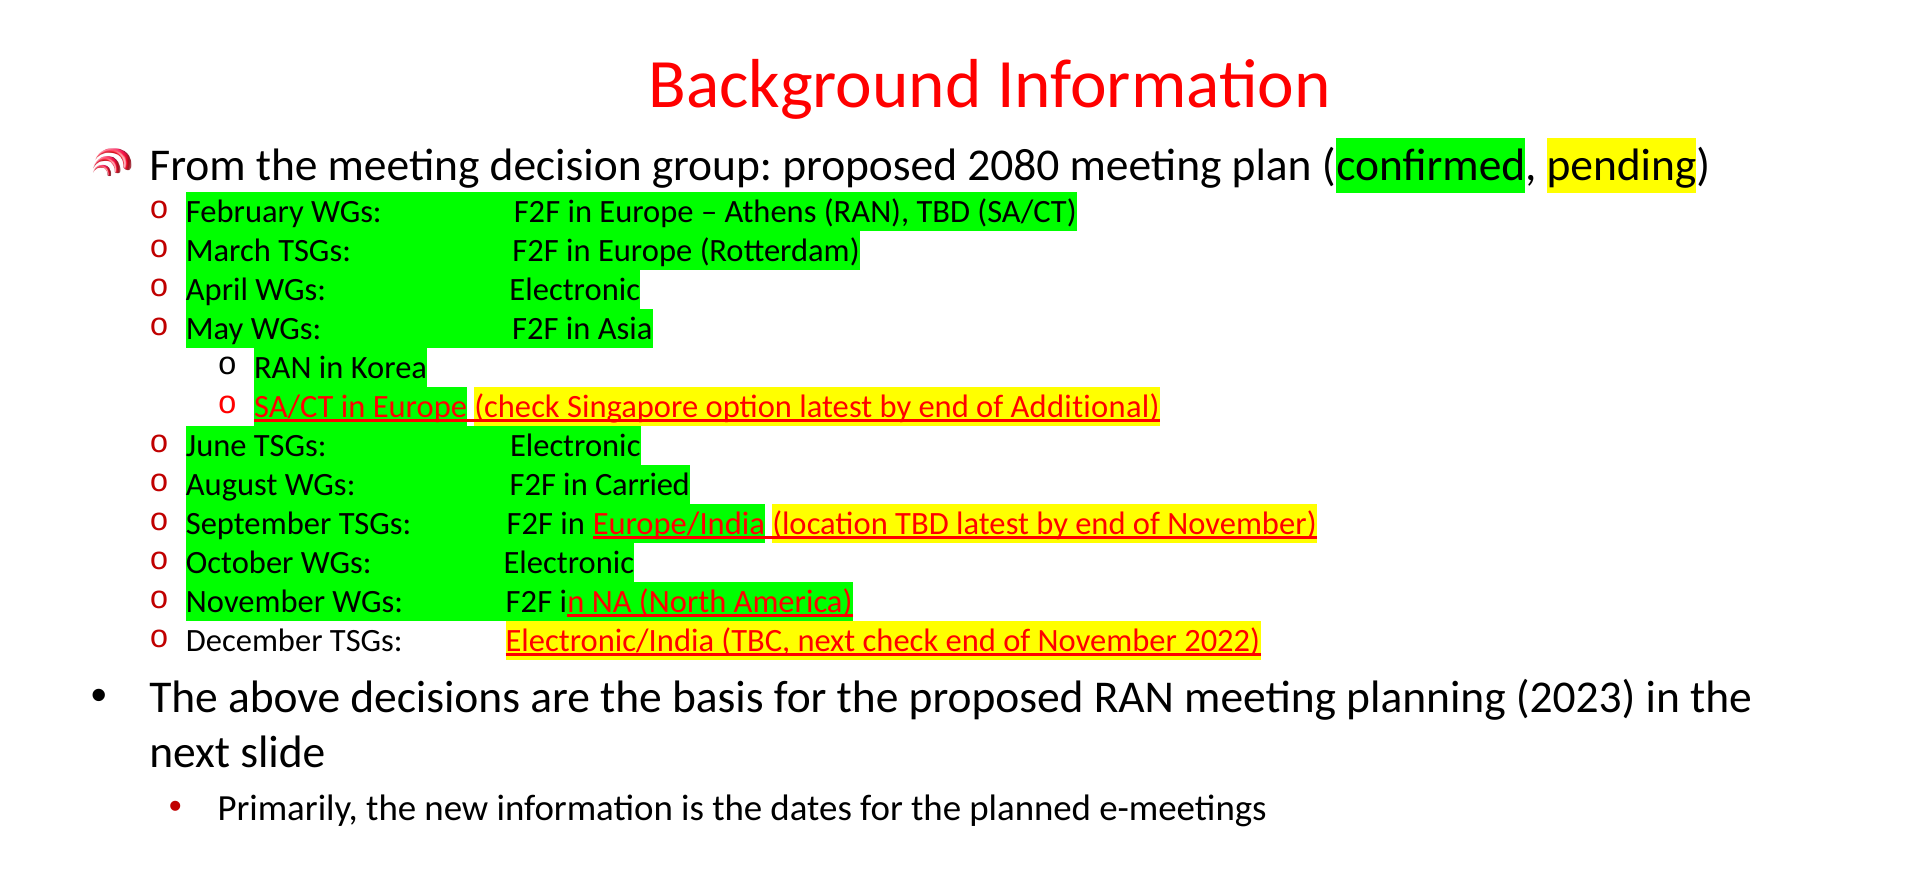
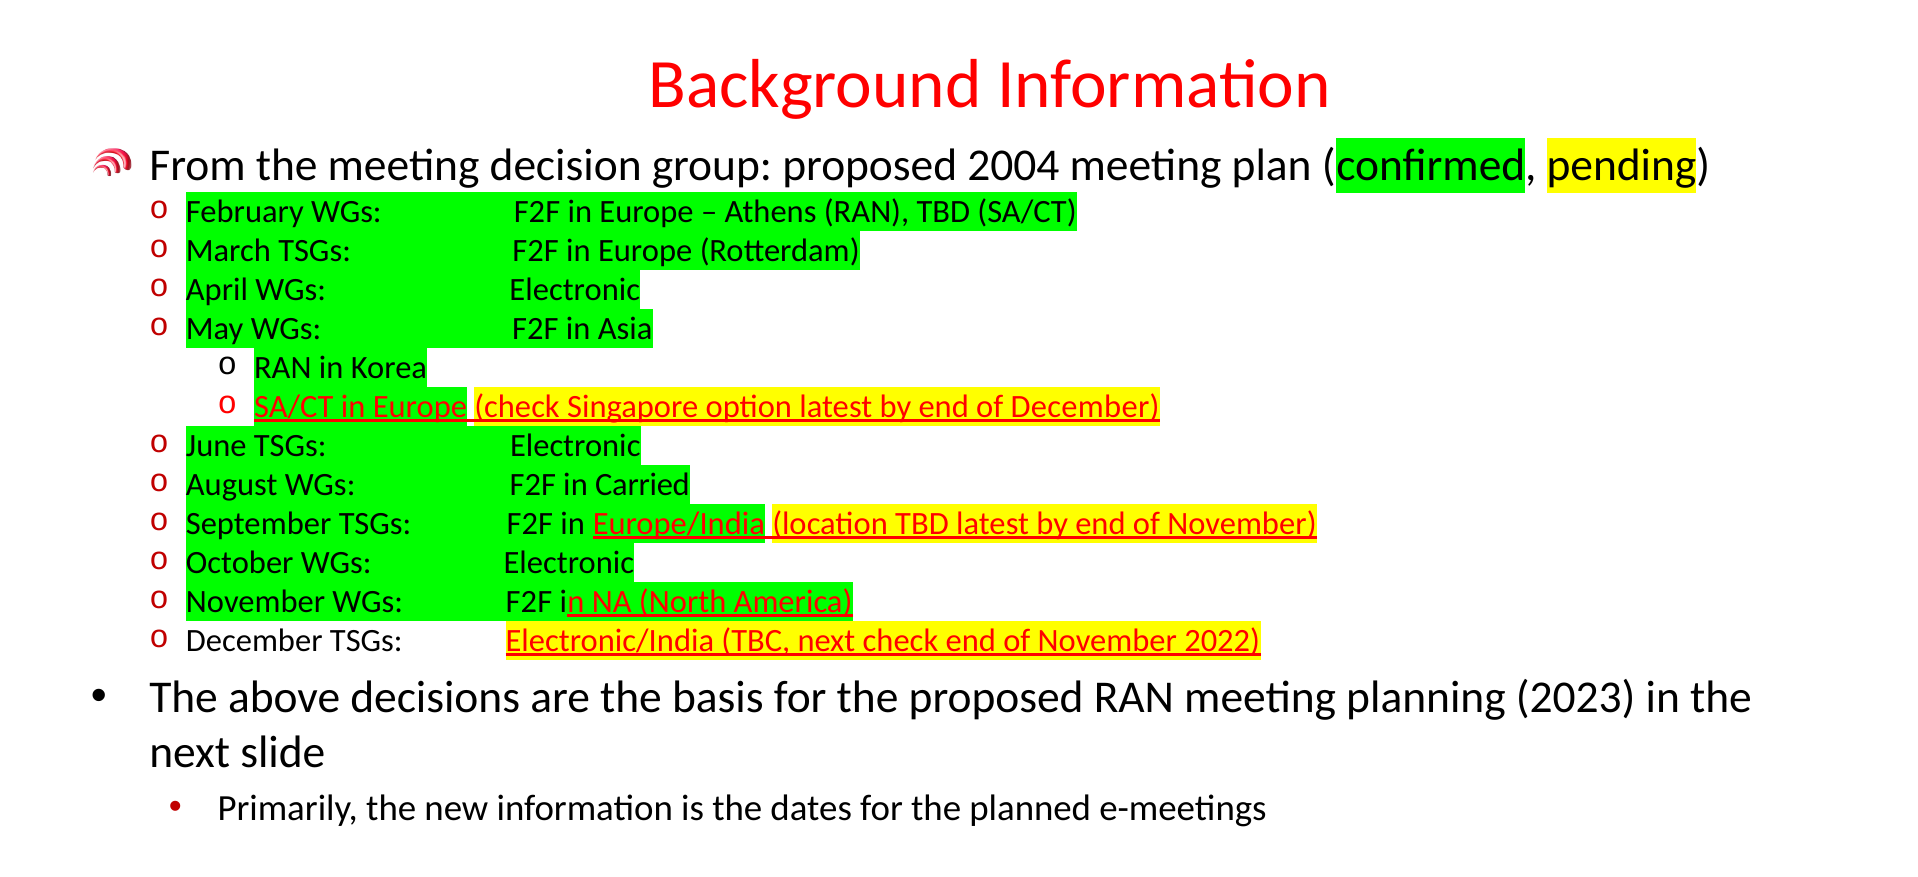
2080: 2080 -> 2004 (1013, 166)
of Additional: Additional -> December (1085, 407)
